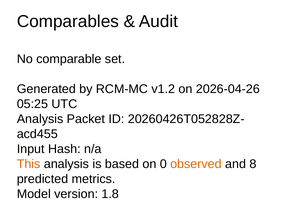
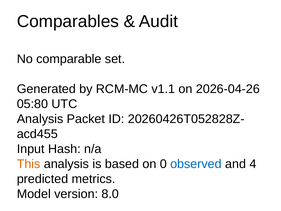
v1.2: v1.2 -> v1.1 (163, 89)
05:25: 05:25 -> 05:80 (32, 104)
observed colour: orange -> blue (196, 164)
8: 8 -> 4 (253, 164)
1.8: 1.8 -> 8.0 (110, 194)
